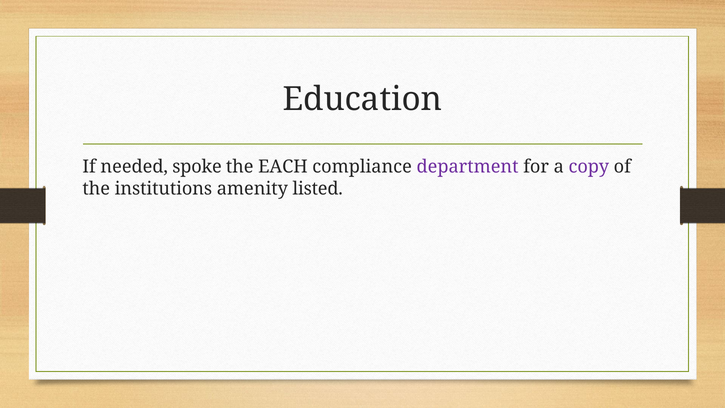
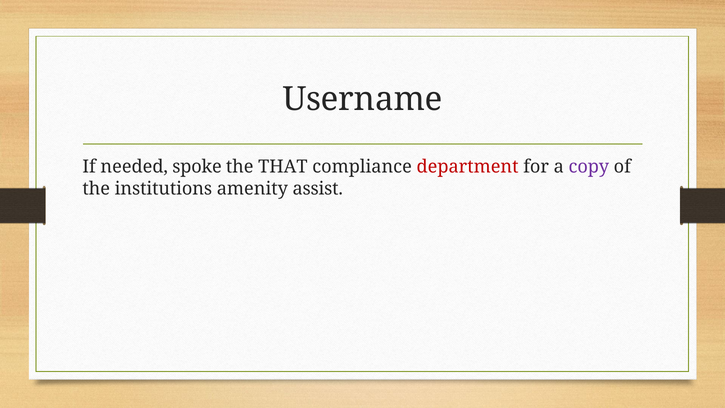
Education: Education -> Username (363, 99)
EACH: EACH -> THAT (283, 167)
department colour: purple -> red (468, 167)
listed: listed -> assist (318, 189)
